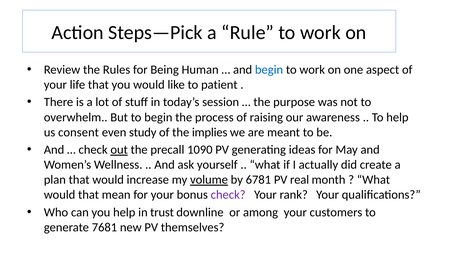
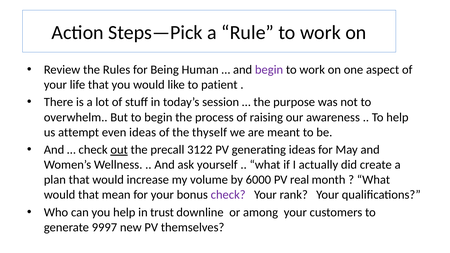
begin colour: blue -> purple (269, 70)
consent: consent -> attempt (79, 132)
even study: study -> ideas (143, 132)
implies: implies -> thyself (210, 132)
1090: 1090 -> 3122 (200, 150)
volume underline: present -> none (209, 180)
6781: 6781 -> 6000 (258, 180)
7681: 7681 -> 9997 (104, 227)
